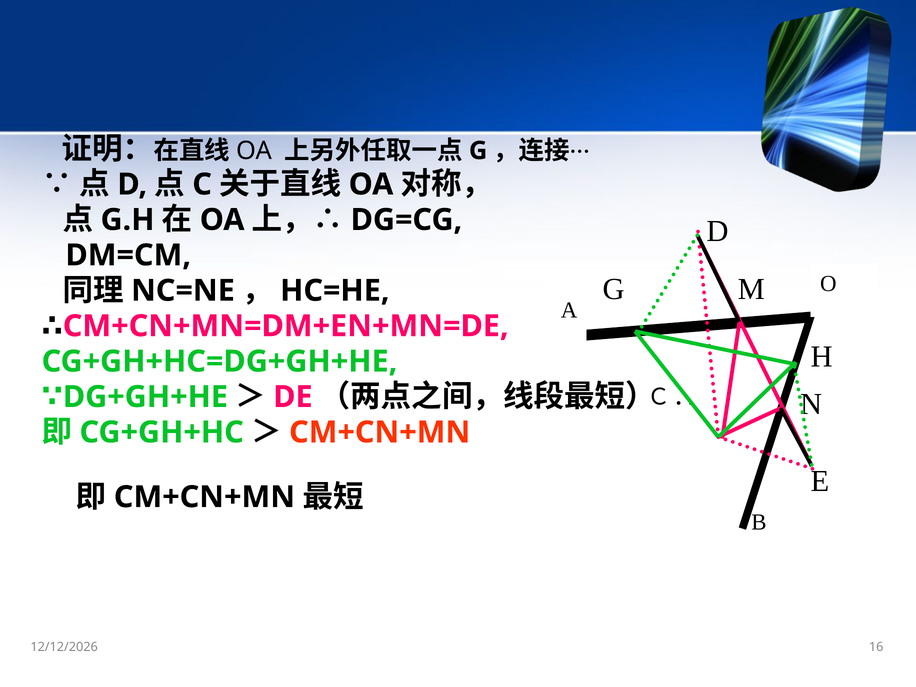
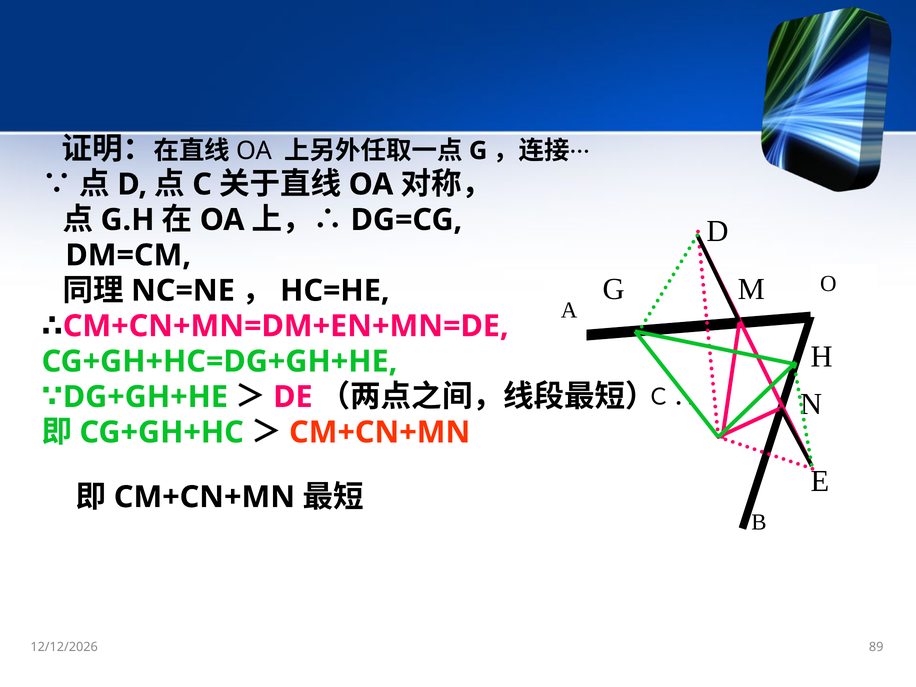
16: 16 -> 89 (876, 647)
